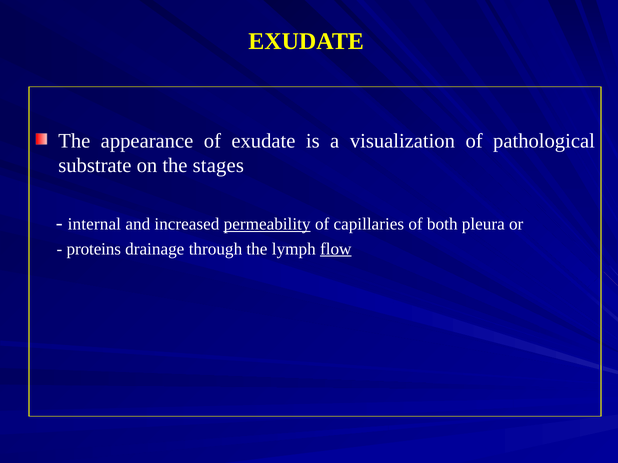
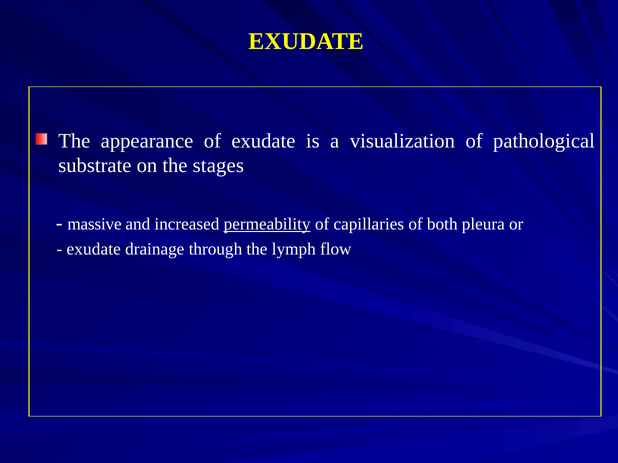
internal: internal -> massive (95, 224)
proteins: proteins -> exudate (94, 249)
flow underline: present -> none (336, 249)
